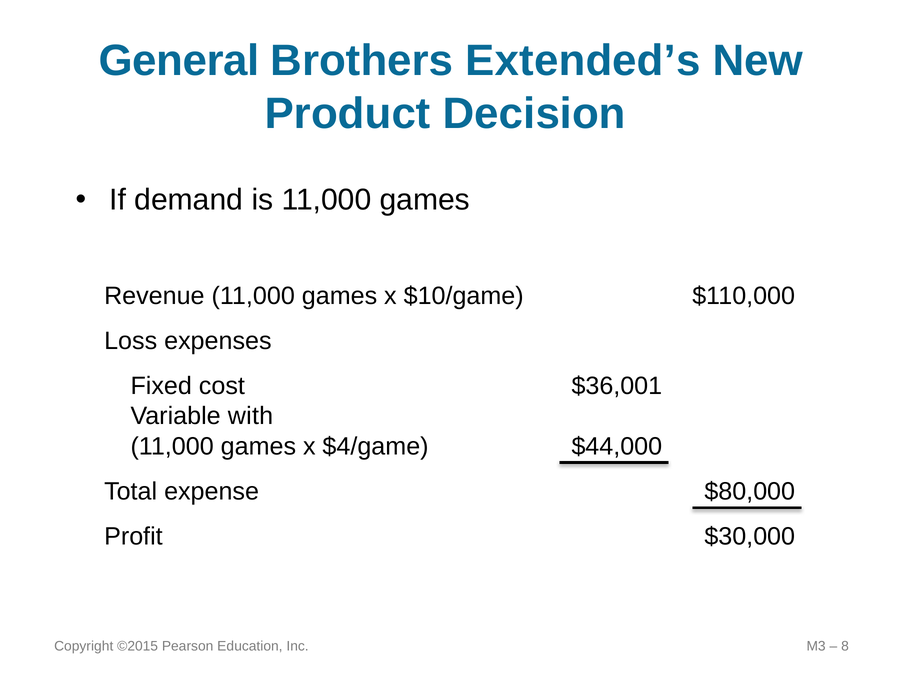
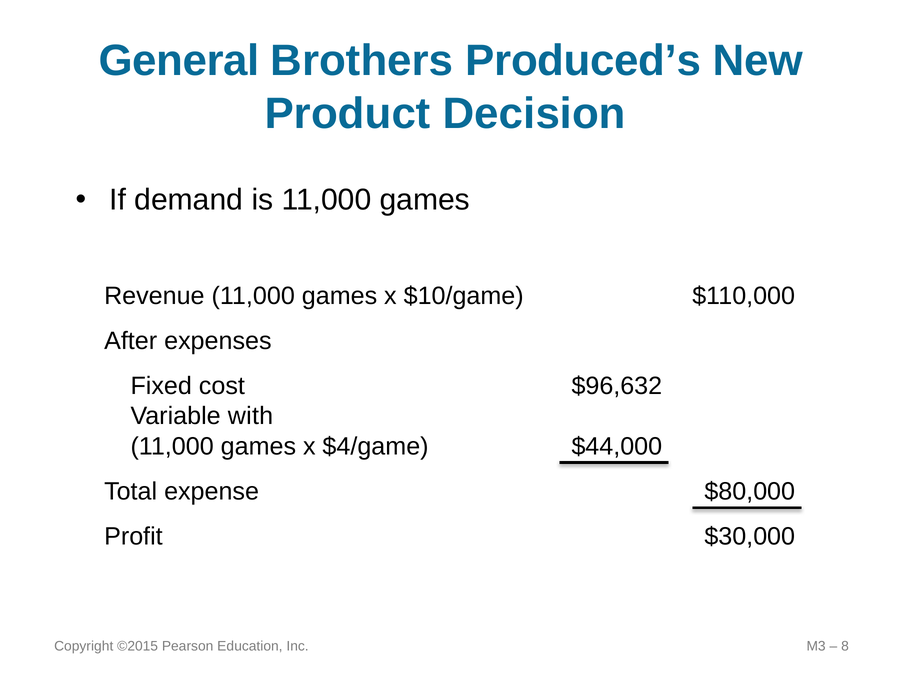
Extended’s: Extended’s -> Produced’s (583, 61)
Loss: Loss -> After (131, 341)
$36,001: $36,001 -> $96,632 (617, 386)
